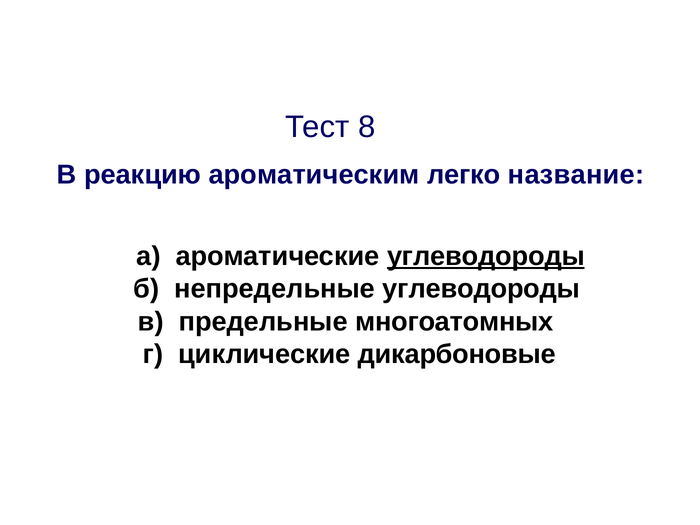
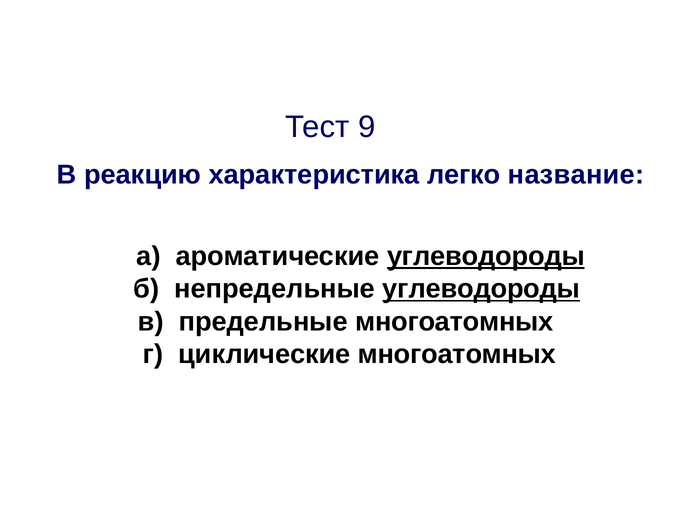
8: 8 -> 9 (367, 127)
ароматическим: ароматическим -> характеристика (314, 175)
углеводороды underline: none -> present (481, 289)
циклические дикарбоновые: дикарбоновые -> многоатомных (457, 354)
